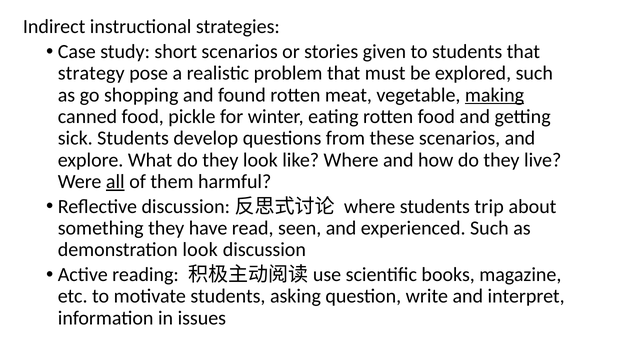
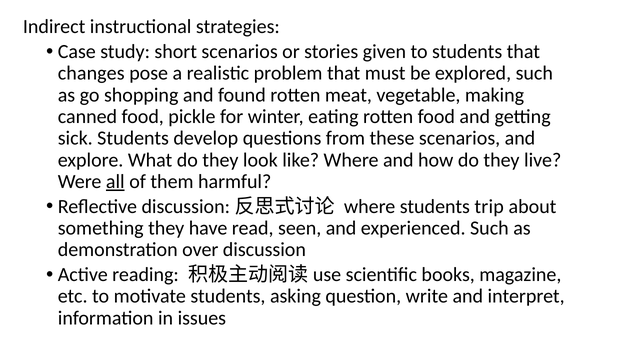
strategy: strategy -> changes (91, 73)
making underline: present -> none (495, 95)
demonstration look: look -> over (200, 250)
